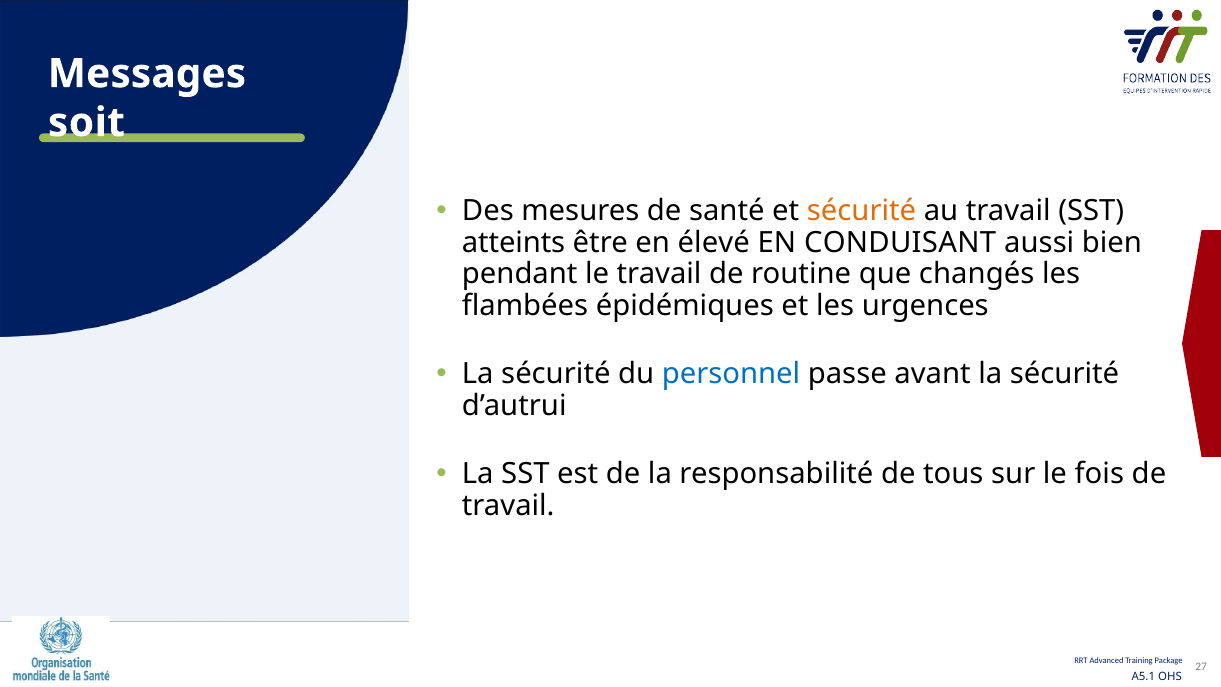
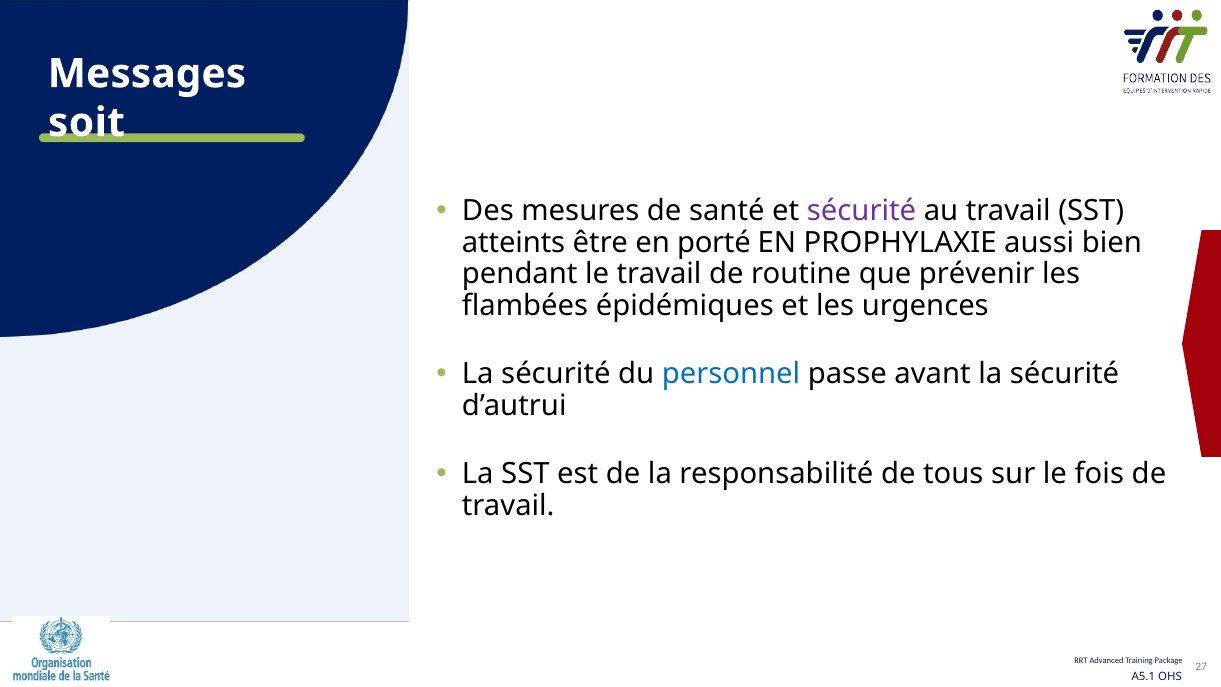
sécurité colour: orange -> purple (862, 211)
élevé: élevé -> porté (714, 243)
CONDUISANT: CONDUISANT -> PROPHYLAXIE (900, 243)
changés: changés -> prévenir (977, 274)
